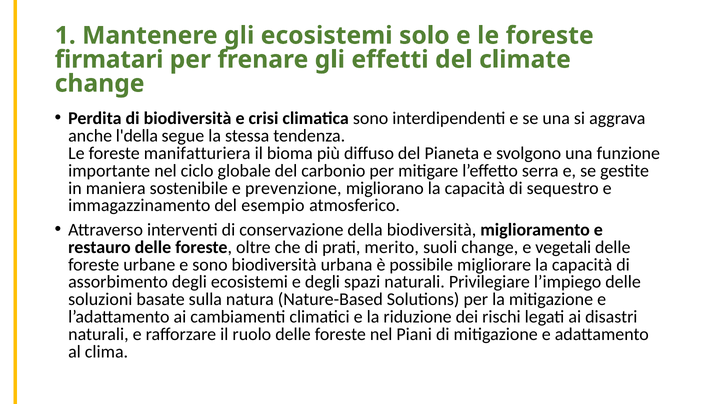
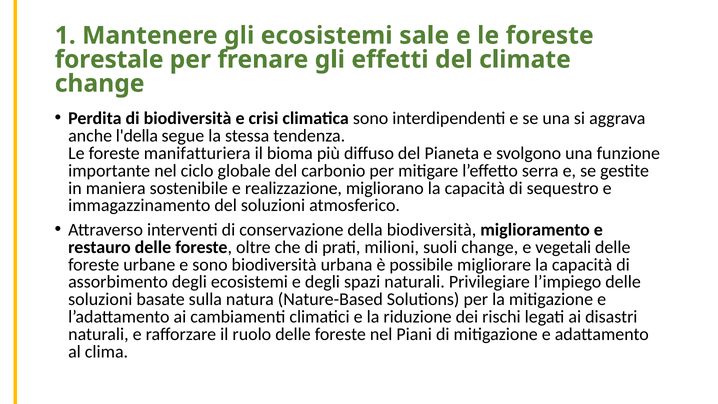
solo: solo -> sale (424, 36)
firmatari: firmatari -> forestale (109, 60)
prevenzione: prevenzione -> realizzazione (293, 188)
del esempio: esempio -> soluzioni (273, 205)
merito: merito -> milioni (392, 247)
